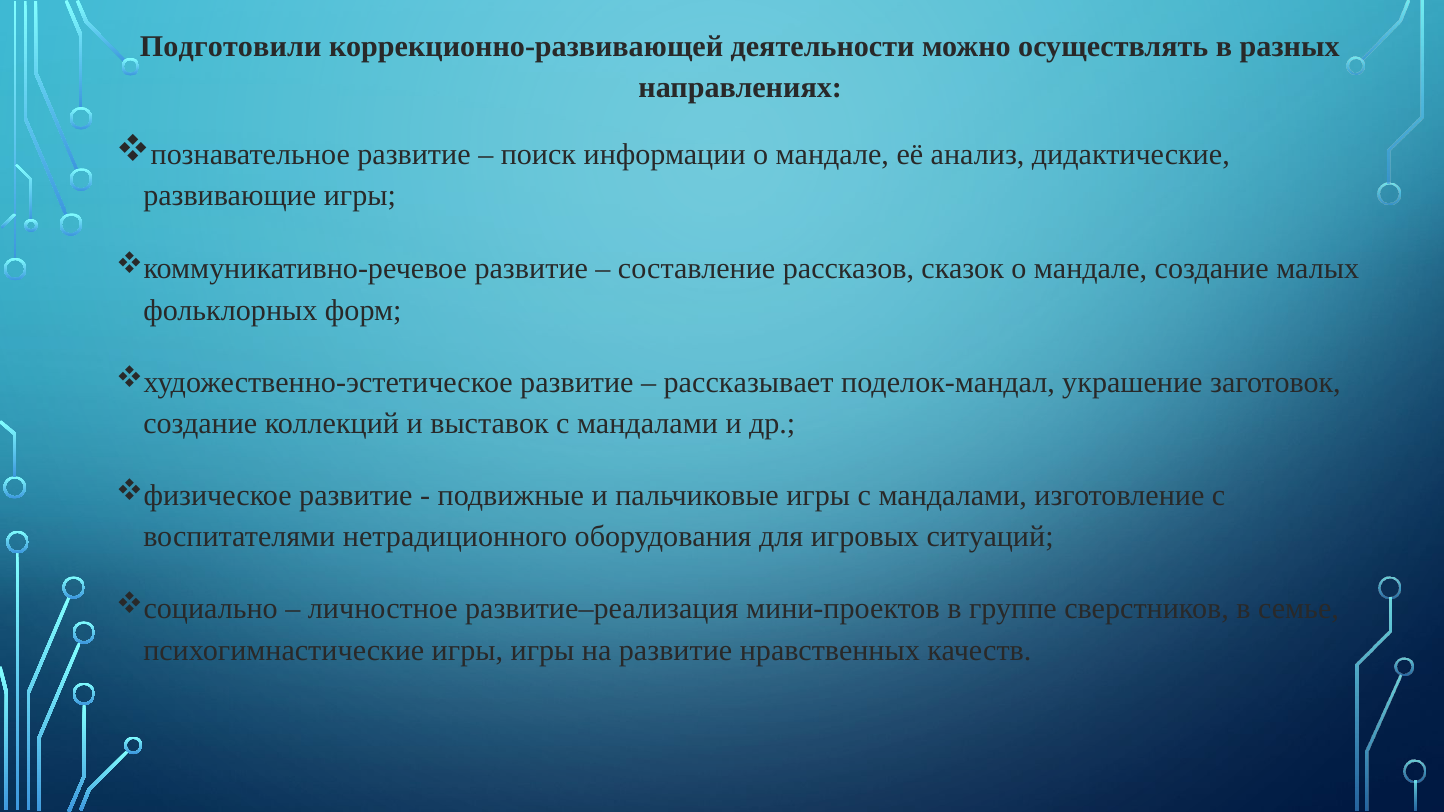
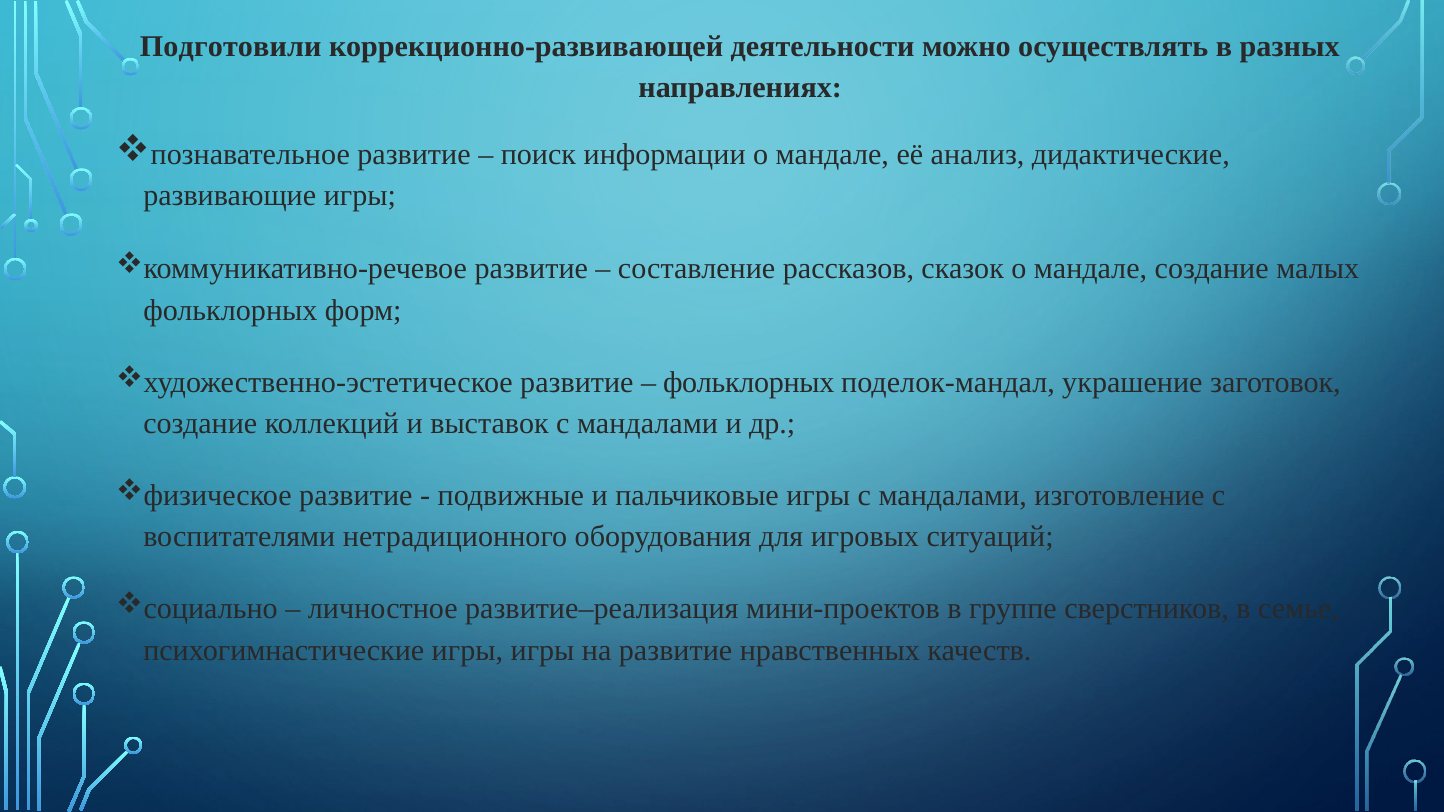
рассказывает: рассказывает -> фольклорных (749, 382)
